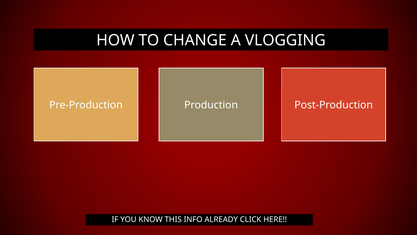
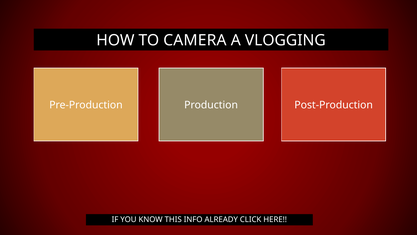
CHANGE: CHANGE -> CAMERA (195, 40)
